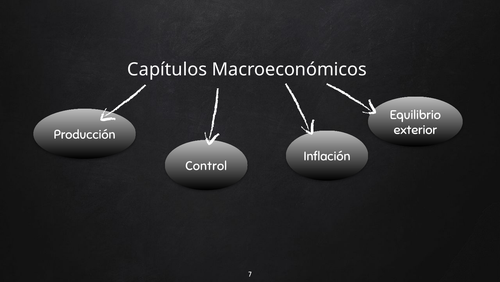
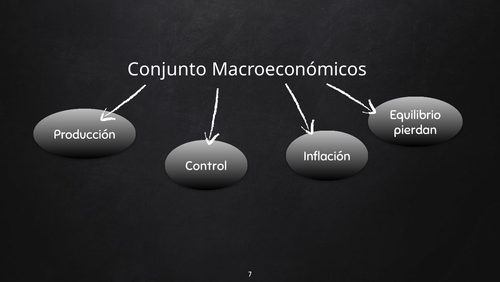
Capítulos: Capítulos -> Conjunto (167, 69)
exterior: exterior -> pierdan (415, 130)
